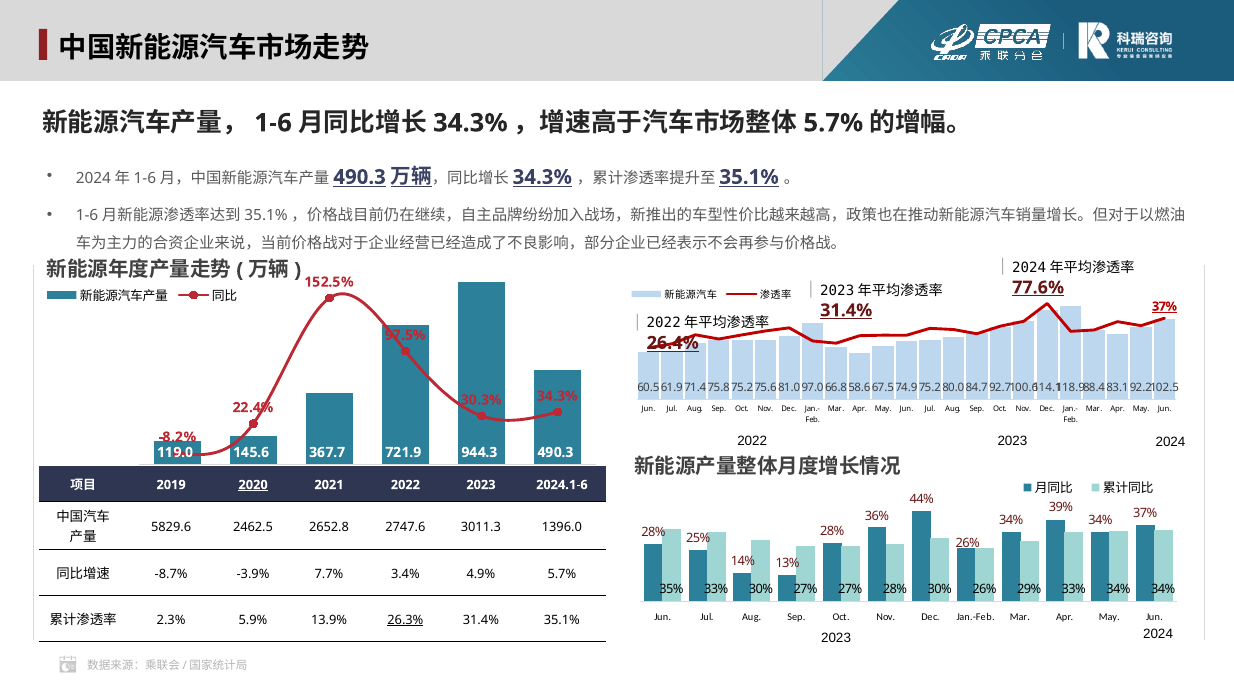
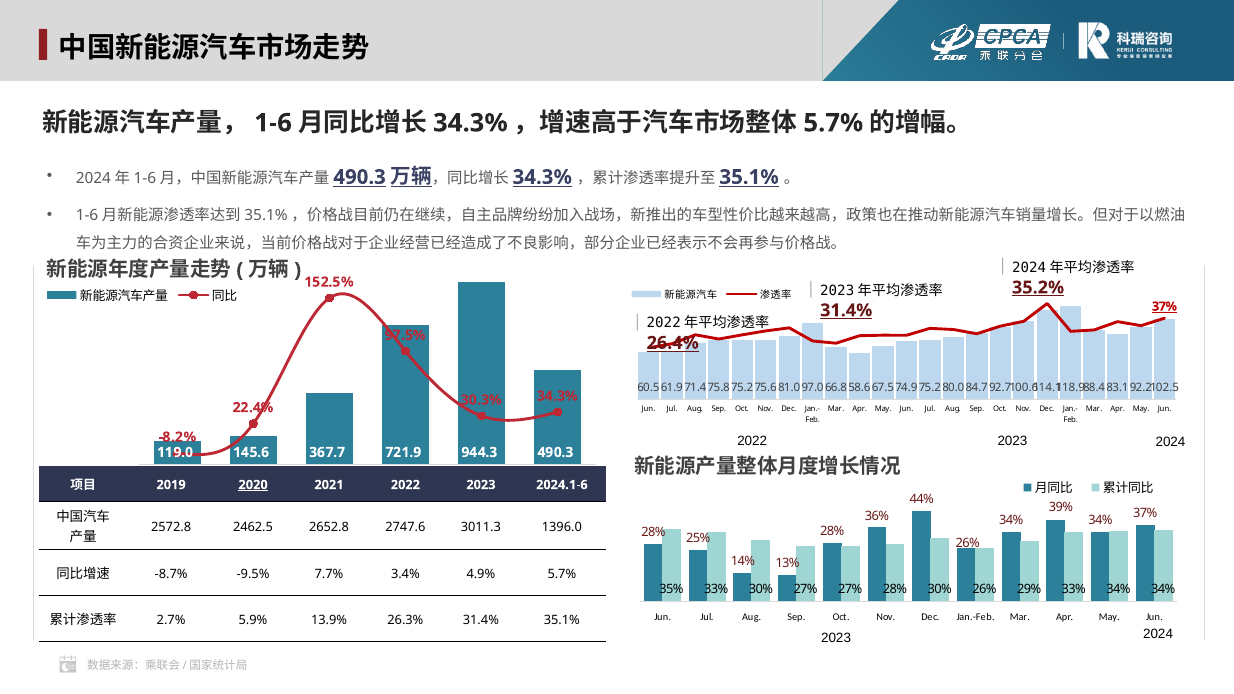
77.6%: 77.6% -> 35.2% (1038, 288)
5829.6: 5829.6 -> 2572.8 (171, 527)
-3.9%: -3.9% -> -9.5% (253, 574)
2.3%: 2.3% -> 2.7% (171, 620)
26.3% underline: present -> none (405, 620)
